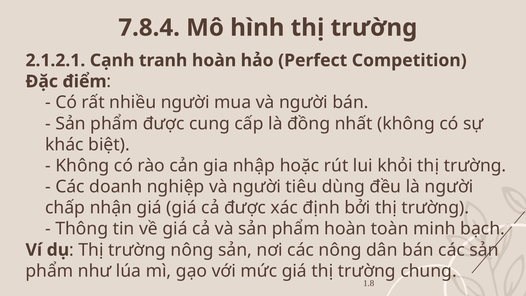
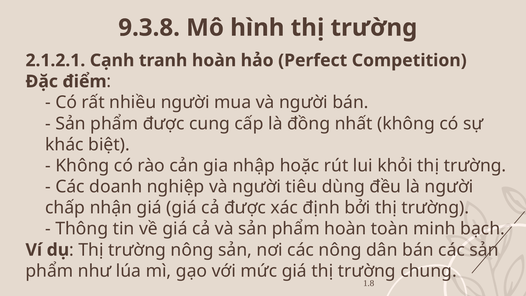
7.8.4: 7.8.4 -> 9.3.8 (149, 28)
